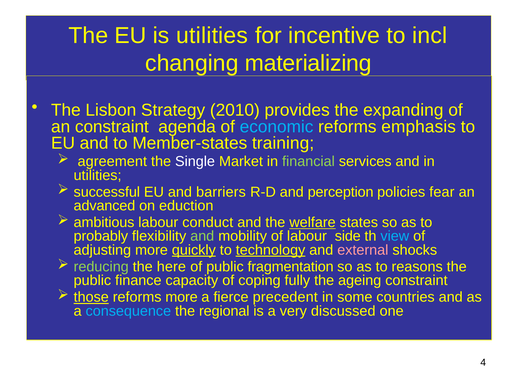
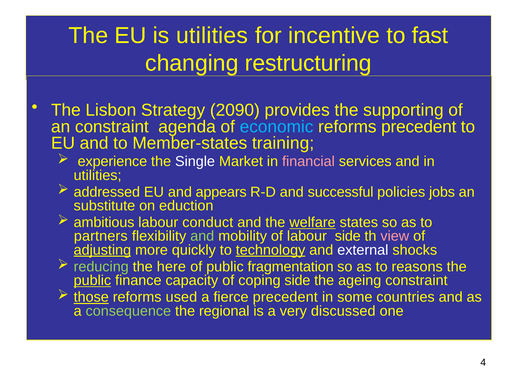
incl: incl -> fast (430, 36)
materializing: materializing -> restructuring (308, 63)
2010: 2010 -> 2090 (235, 110)
expanding: expanding -> supporting (403, 110)
reforms emphasis: emphasis -> precedent (419, 127)
agreement: agreement -> experience (112, 161)
financial colour: light green -> pink (308, 161)
successful: successful -> addressed (107, 192)
barriers: barriers -> appears (221, 192)
perception: perception -> successful (341, 192)
fear: fear -> jobs (442, 192)
advanced: advanced -> substitute (104, 206)
probably: probably -> partners (101, 236)
view colour: light blue -> pink (395, 236)
adjusting underline: none -> present (102, 250)
quickly underline: present -> none (194, 250)
external colour: pink -> white (363, 250)
public underline: none -> present (92, 280)
coping fully: fully -> side (297, 280)
reforms more: more -> used (181, 297)
consequence colour: light blue -> light green (128, 311)
